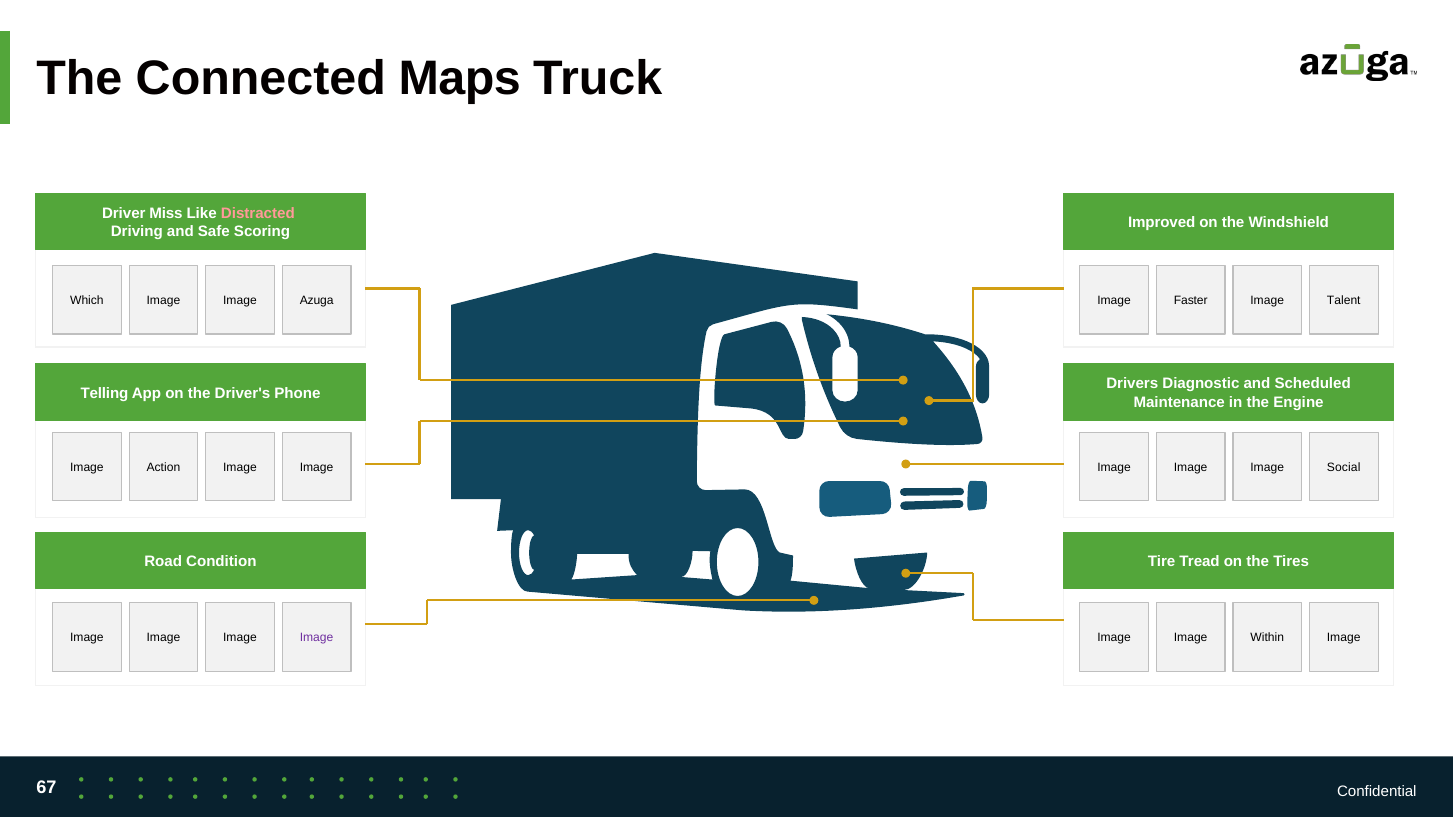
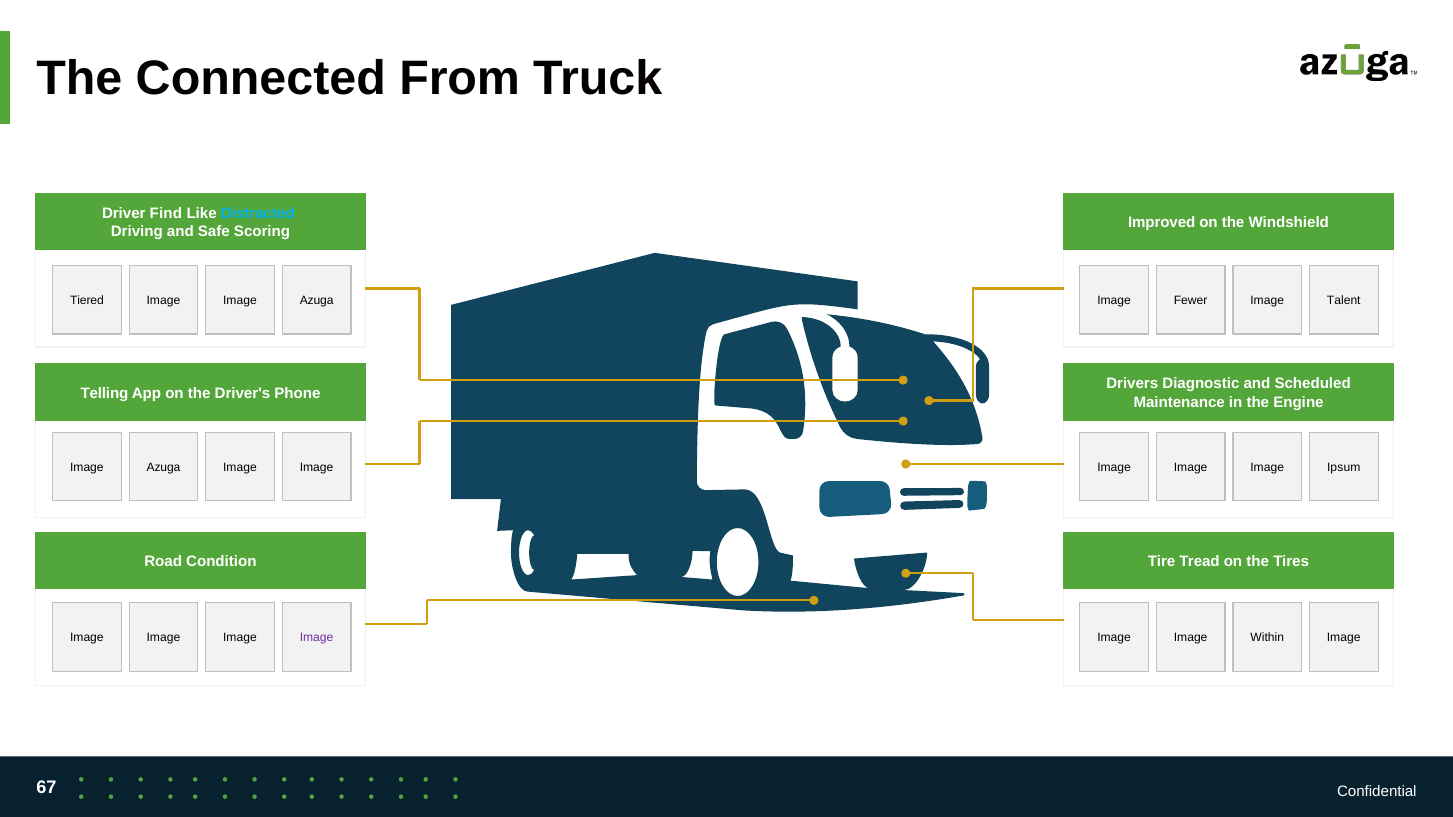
Maps: Maps -> From (460, 79)
Miss: Miss -> Find (166, 214)
Distracted colour: pink -> light blue (258, 214)
Which: Which -> Tiered (87, 301)
Faster: Faster -> Fewer (1191, 301)
Action: Action -> Azuga (163, 468)
Social: Social -> Ipsum (1344, 468)
